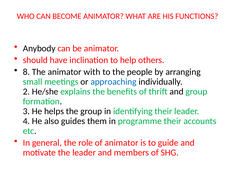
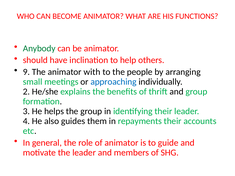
Anybody colour: black -> green (39, 48)
8: 8 -> 9 (26, 72)
programme: programme -> repayments (140, 121)
